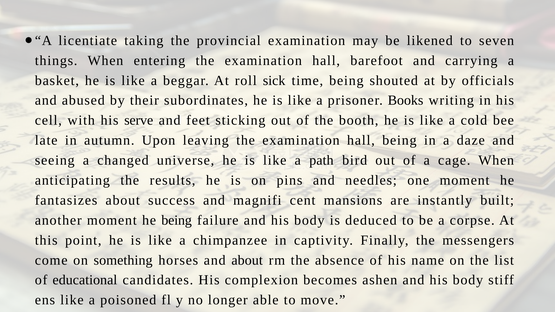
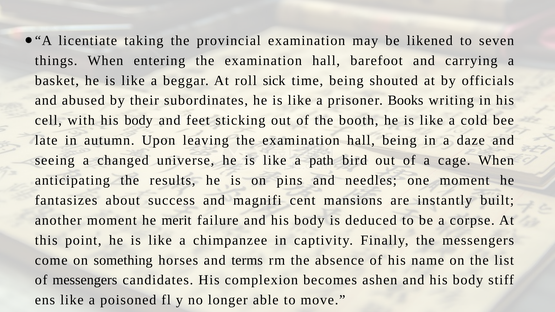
with his serve: serve -> body (139, 120)
he being: being -> merit (176, 220)
and about: about -> terms (247, 260)
of educational: educational -> messengers (85, 280)
